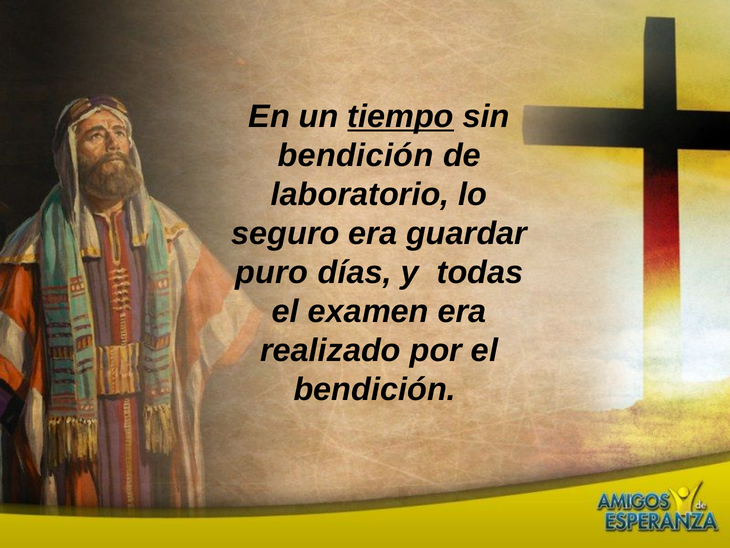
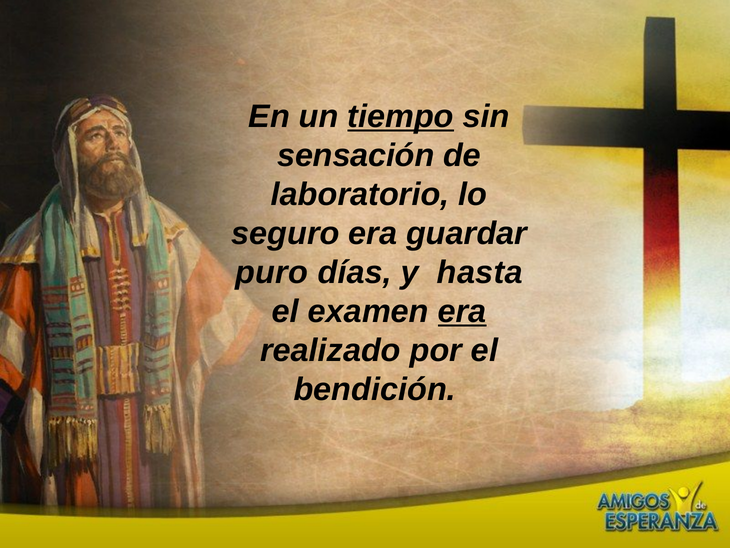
bendición: bendición -> sensación (356, 156)
todas: todas -> hasta (480, 272)
era underline: none -> present (462, 311)
